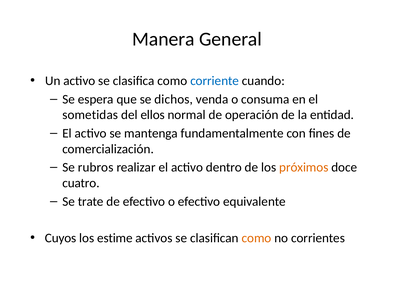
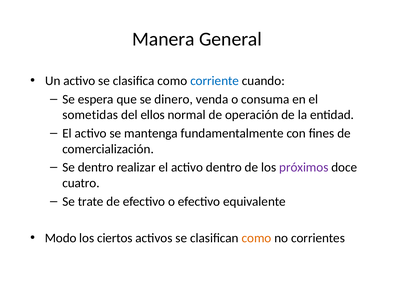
dichos: dichos -> dinero (174, 99)
Se rubros: rubros -> dentro (96, 168)
próximos colour: orange -> purple (304, 168)
Cuyos: Cuyos -> Modo (61, 239)
estime: estime -> ciertos (115, 239)
